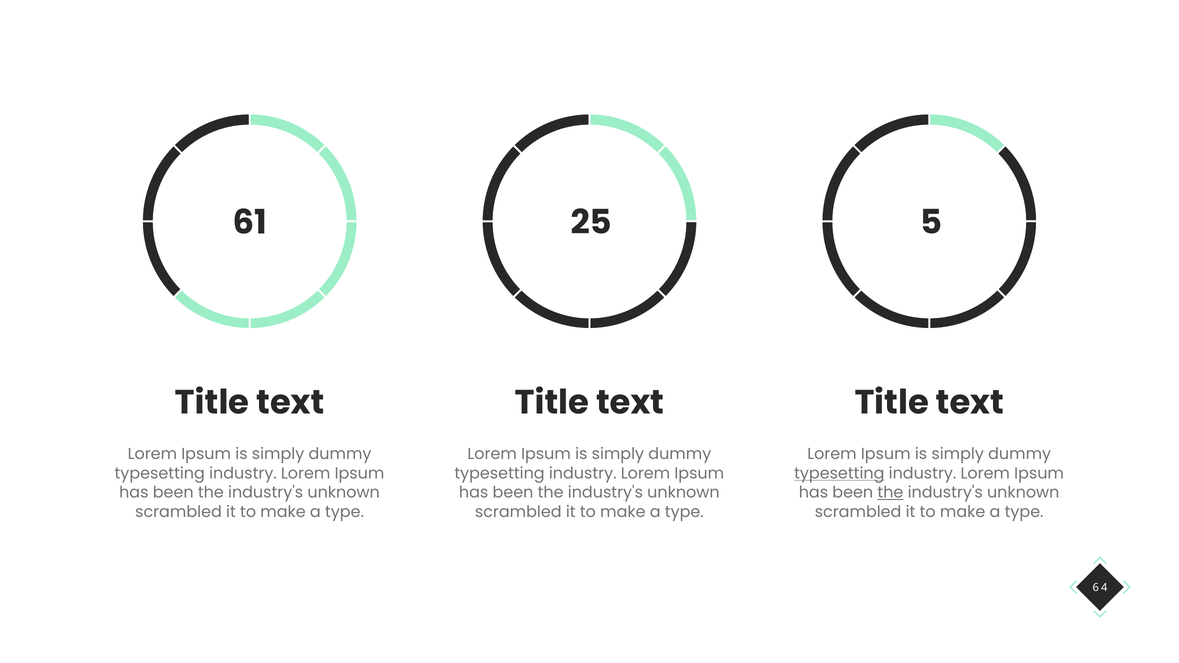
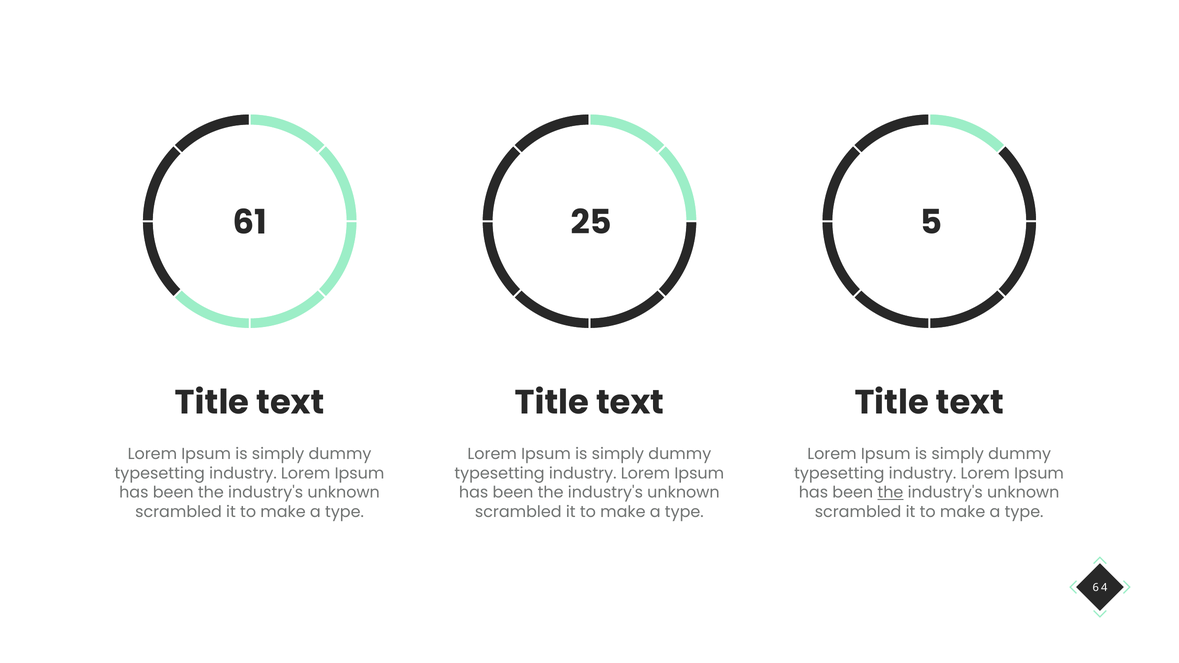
typesetting underline: present -> none (839, 474)
